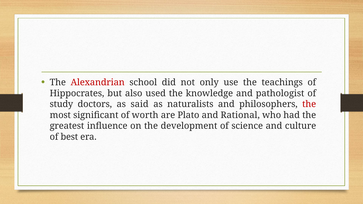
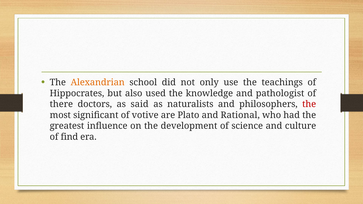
Alexandrian colour: red -> orange (98, 83)
study: study -> there (61, 104)
worth: worth -> votive (145, 115)
best: best -> find (69, 137)
